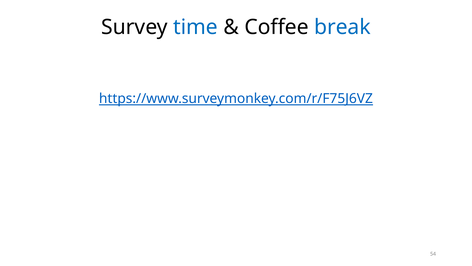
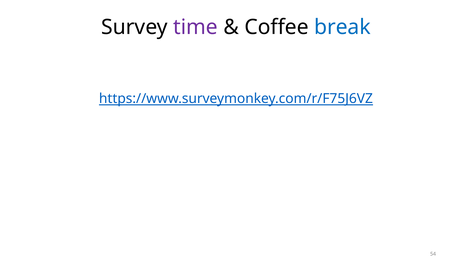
time colour: blue -> purple (196, 27)
